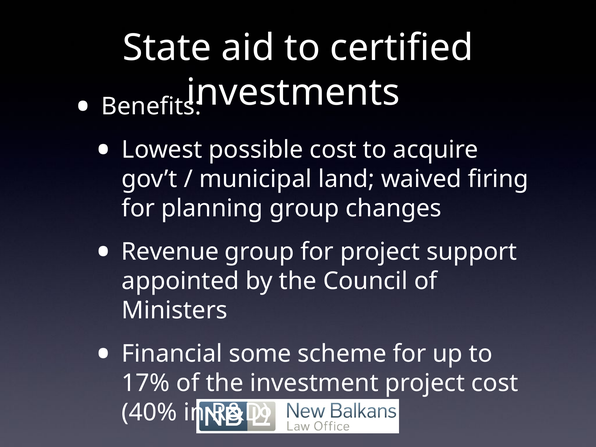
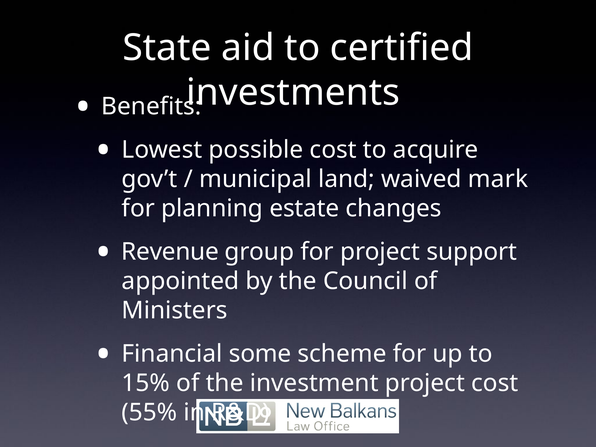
firing: firing -> mark (498, 179)
planning group: group -> estate (304, 209)
17%: 17% -> 15% (146, 383)
40%: 40% -> 55% (149, 413)
